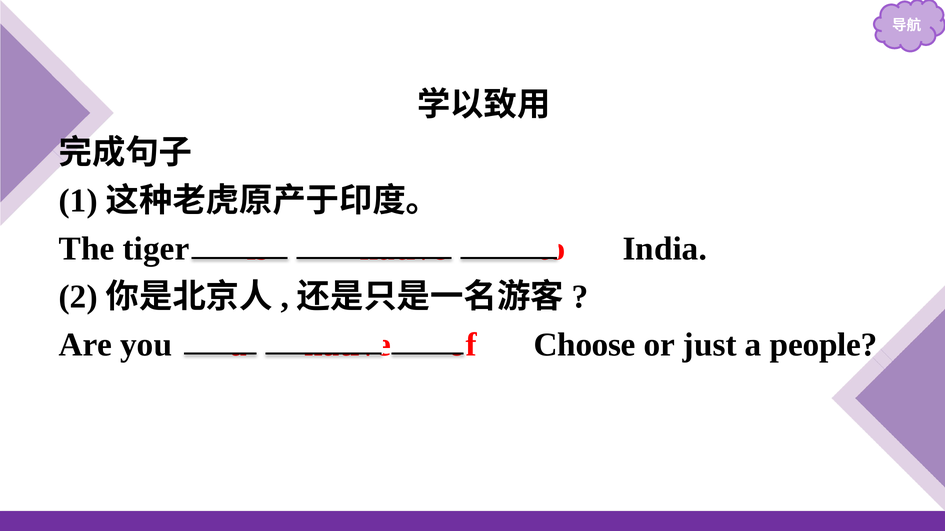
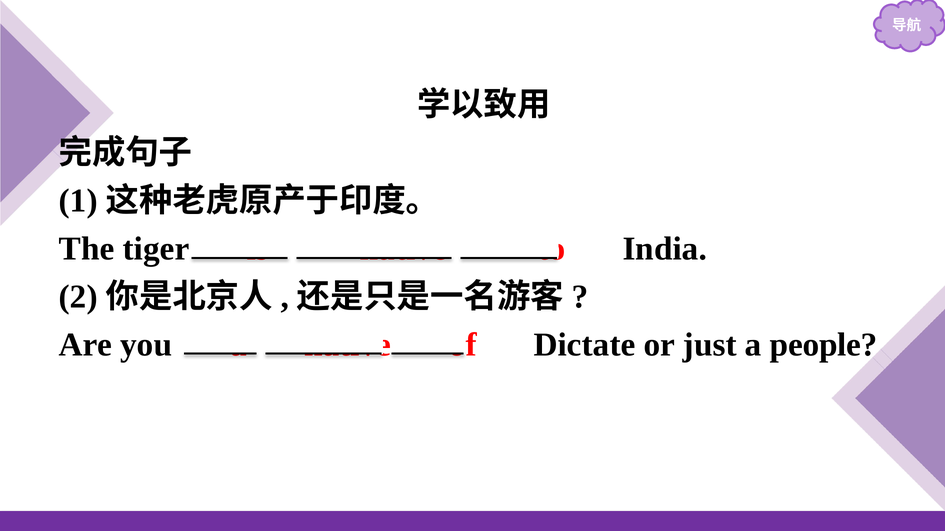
Choose: Choose -> Dictate (585, 345)
